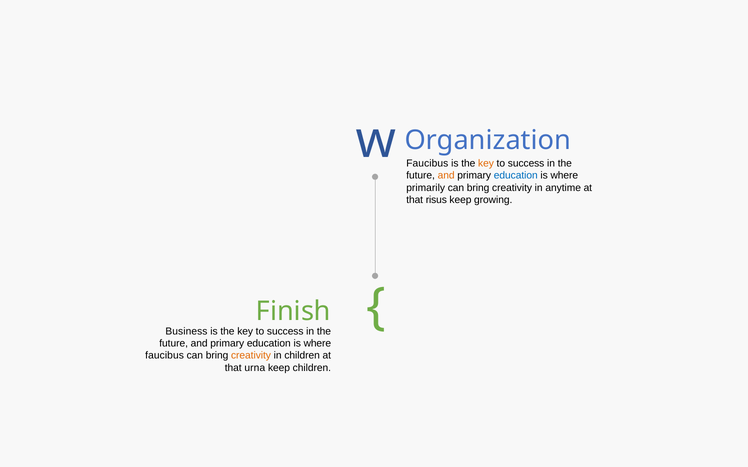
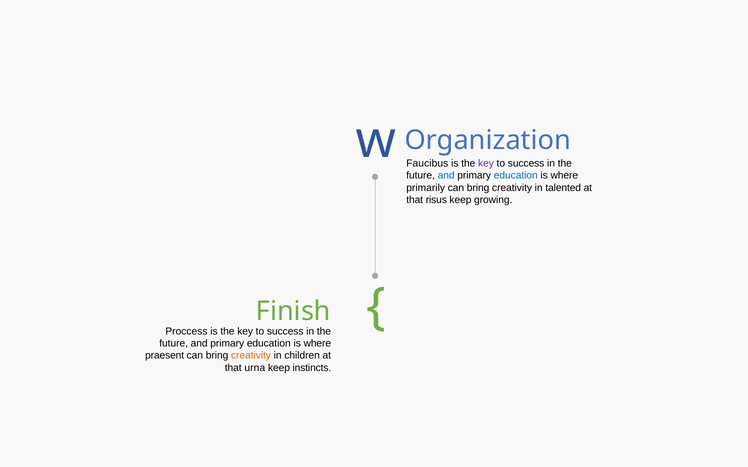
key colour: orange -> purple (486, 164)
and colour: orange -> blue (446, 176)
anytime: anytime -> talented (563, 188)
Business: Business -> Proccess (186, 332)
faucibus: faucibus -> praesent (165, 356)
keep children: children -> instincts (312, 368)
